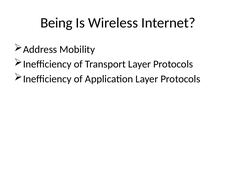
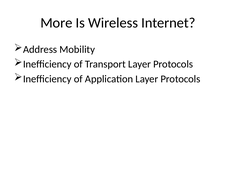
Being: Being -> More (56, 23)
